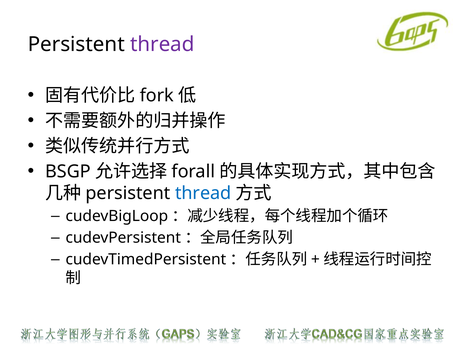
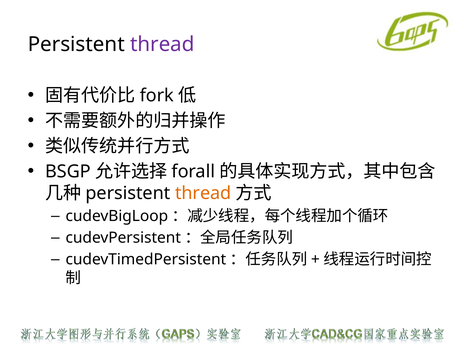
thread colour: blue -> orange (203, 193)
